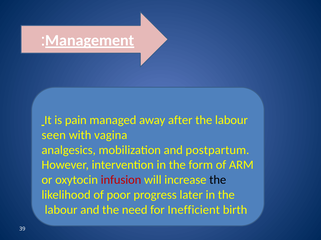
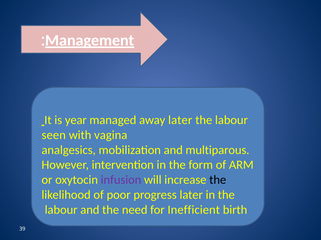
pain: pain -> year (76, 120)
away after: after -> later (180, 120)
postpartum: postpartum -> multiparous (217, 150)
infusion colour: red -> purple (121, 180)
